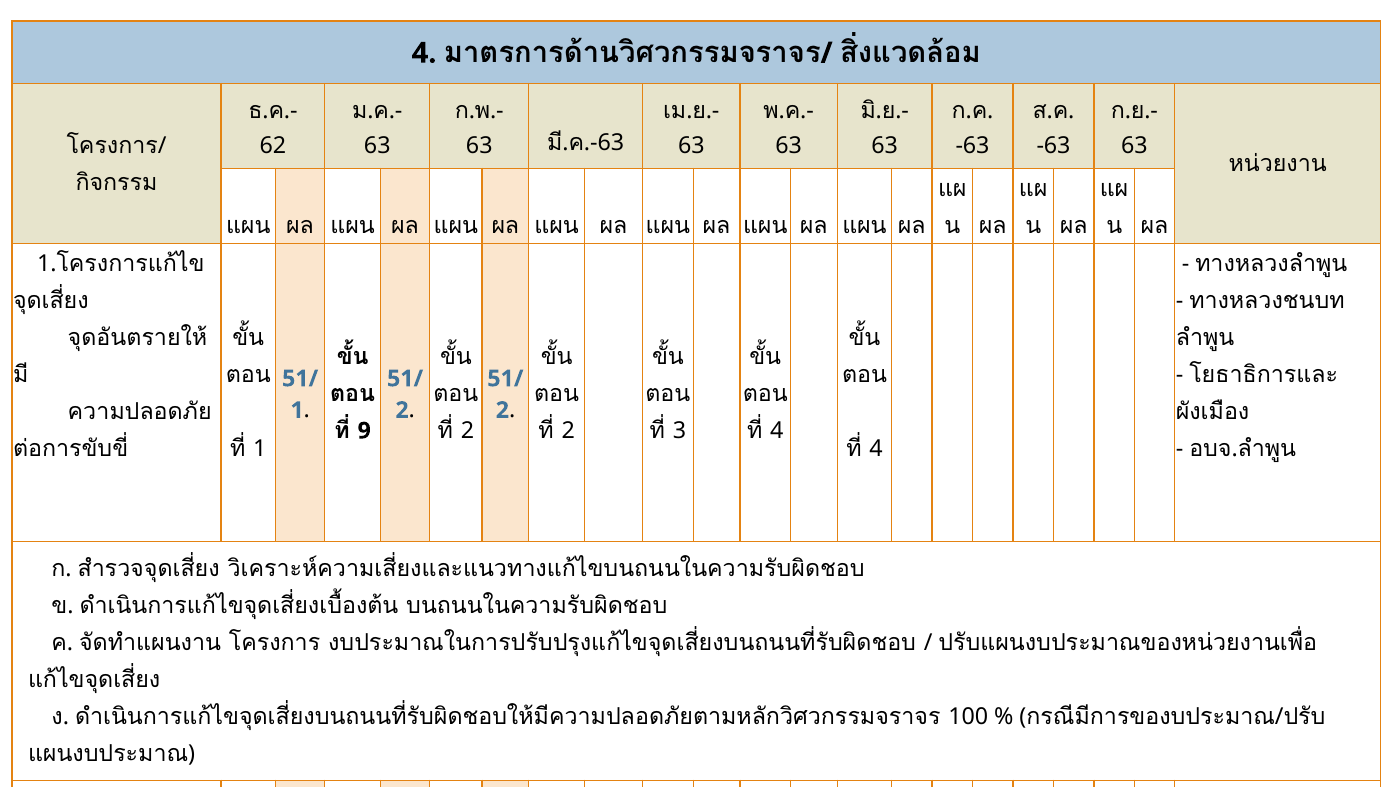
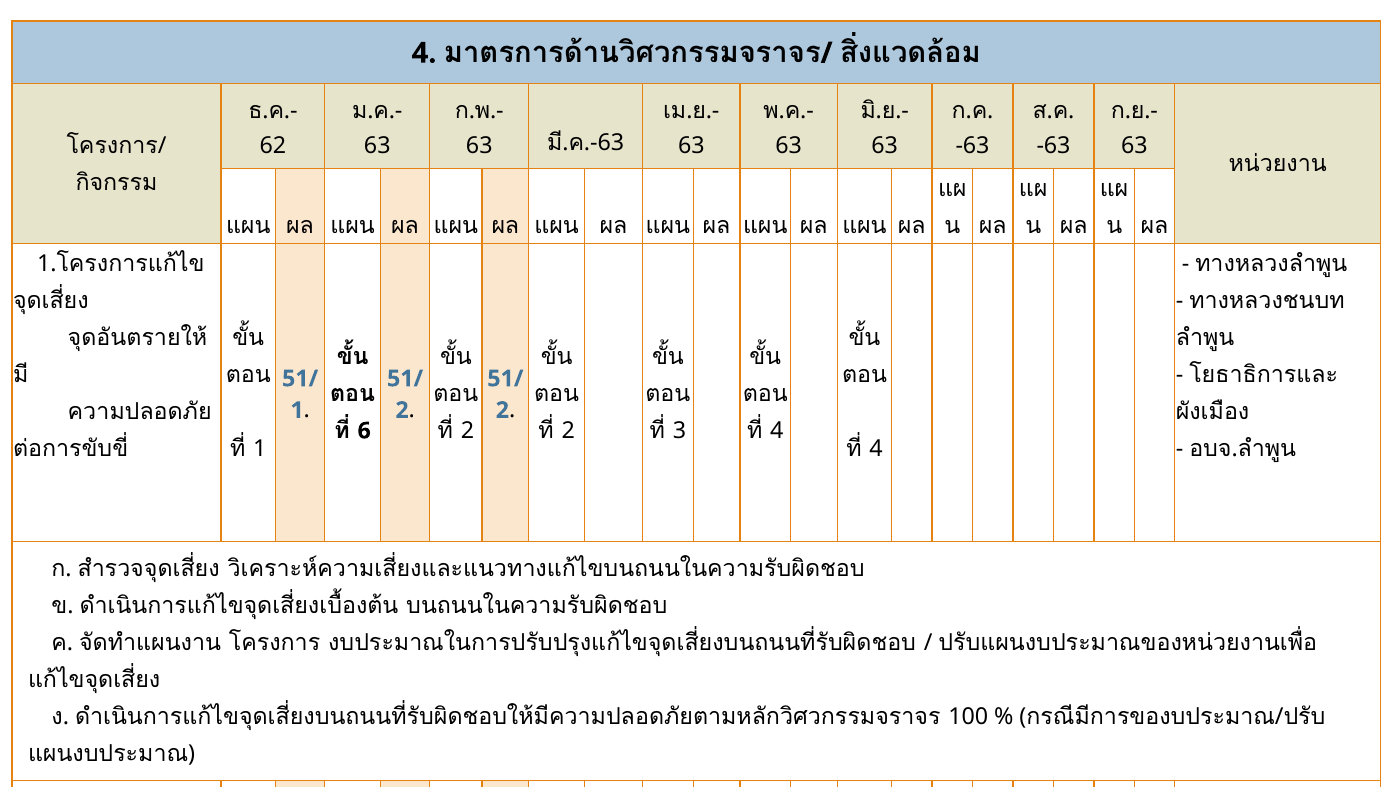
9: 9 -> 6 (364, 430)
